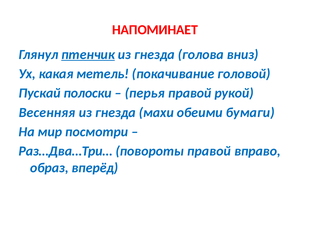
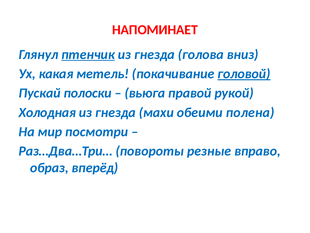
головой underline: none -> present (244, 74)
перья: перья -> вьюга (145, 93)
Весенняя: Весенняя -> Холодная (47, 112)
бумаги: бумаги -> полена (250, 112)
повороты правой: правой -> резные (209, 151)
